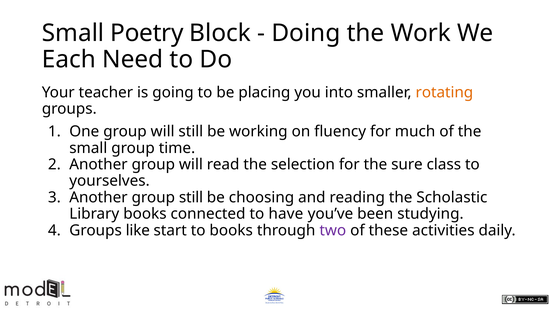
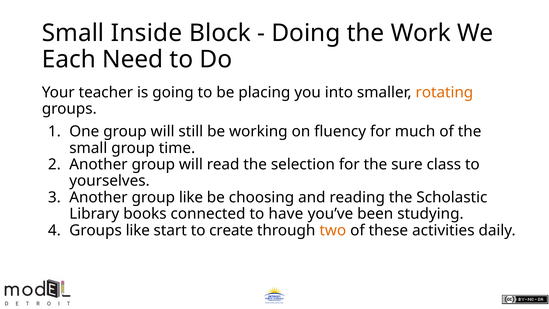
Poetry: Poetry -> Inside (147, 33)
group still: still -> like (191, 197)
to books: books -> create (231, 230)
two colour: purple -> orange (333, 230)
